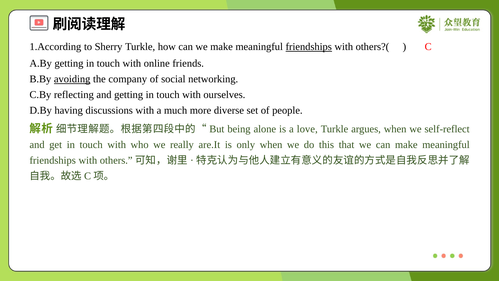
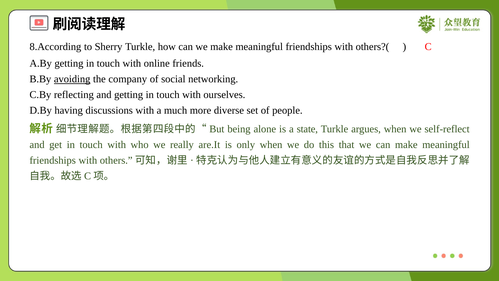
1.According: 1.According -> 8.According (55, 47)
friendships underline: present -> none (309, 47)
love: love -> state (307, 129)
